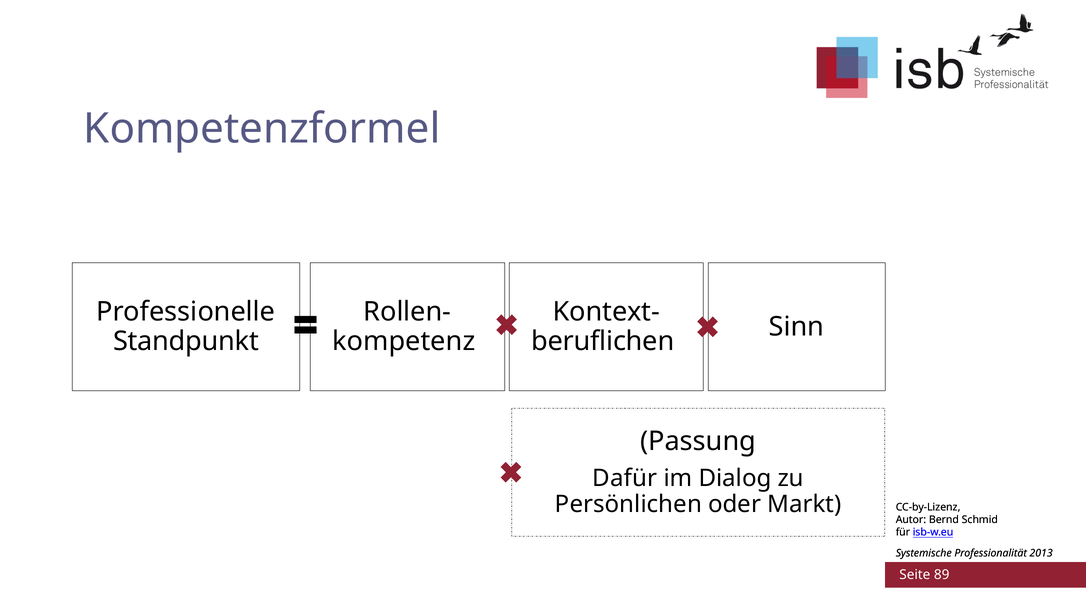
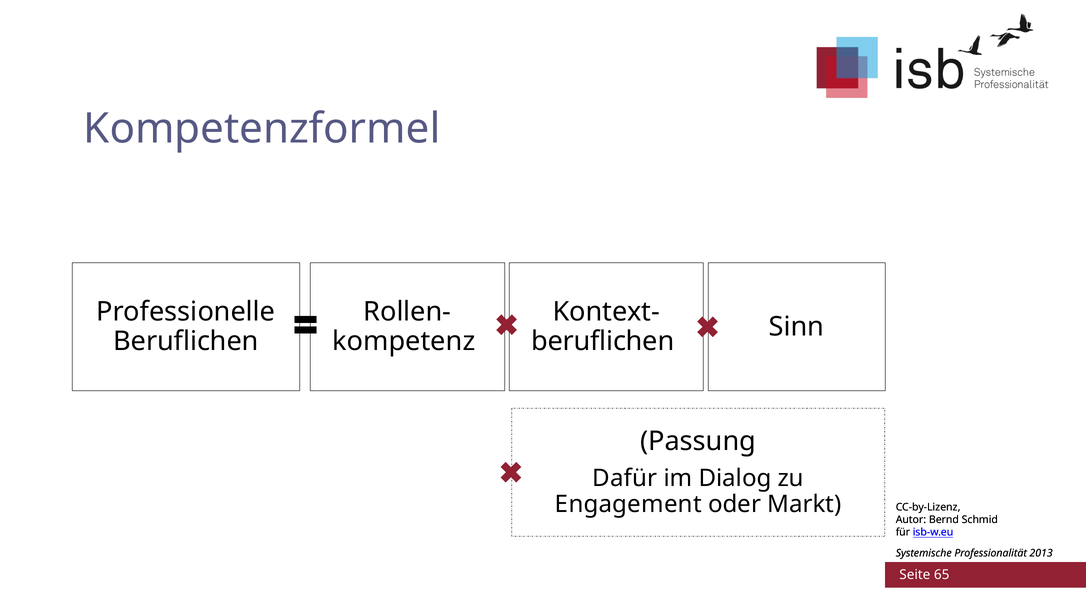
Standpunkt: Standpunkt -> Beruflichen (186, 341)
Persönlichen: Persönlichen -> Engagement (628, 504)
89: 89 -> 65 (942, 575)
